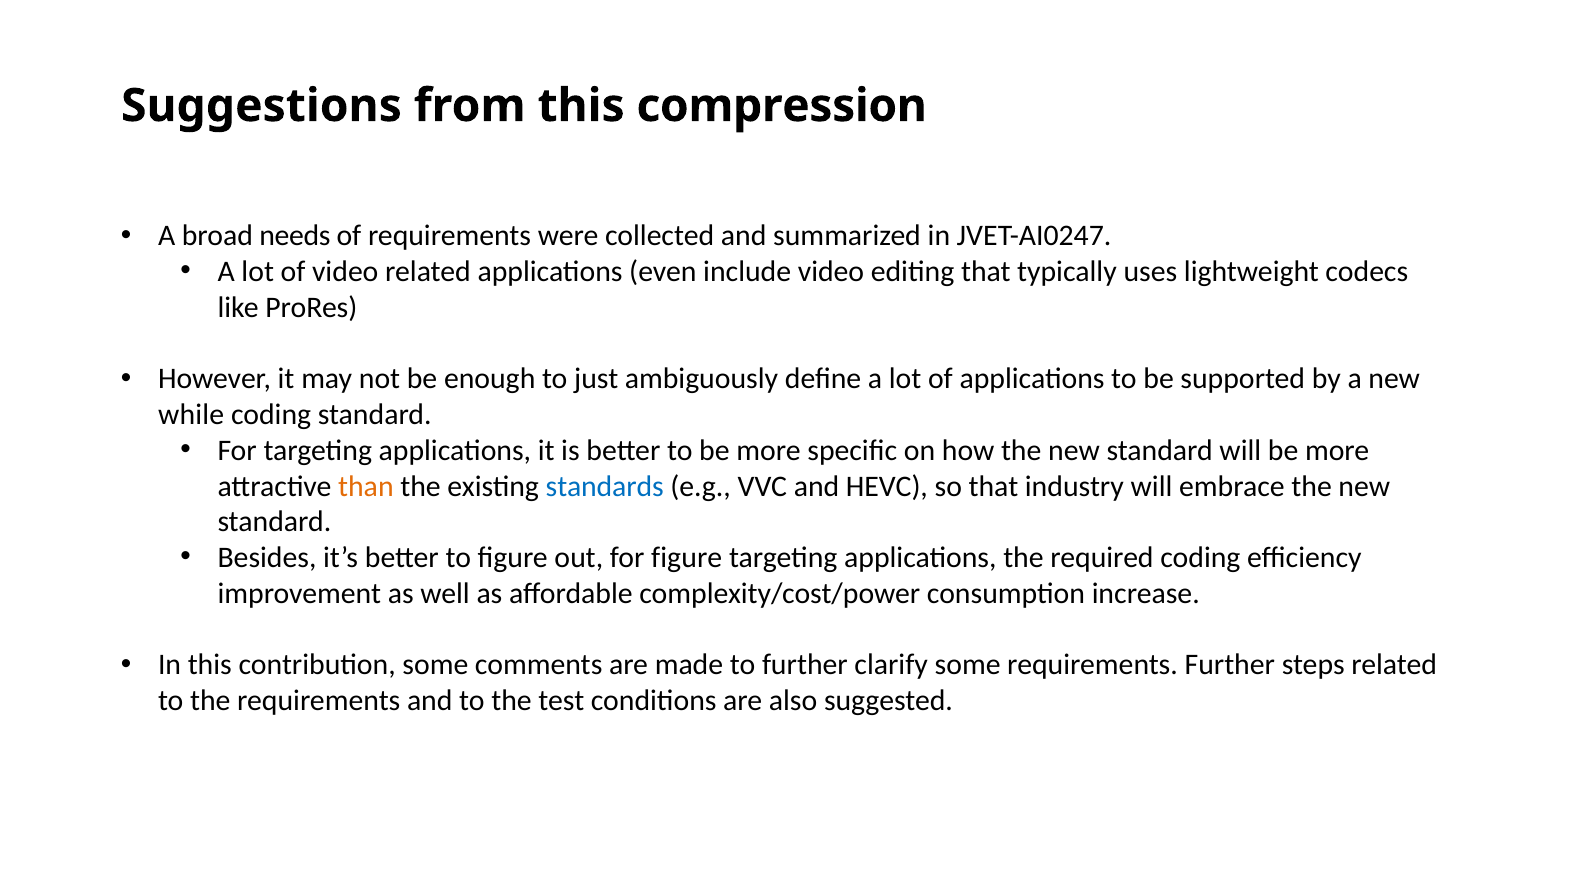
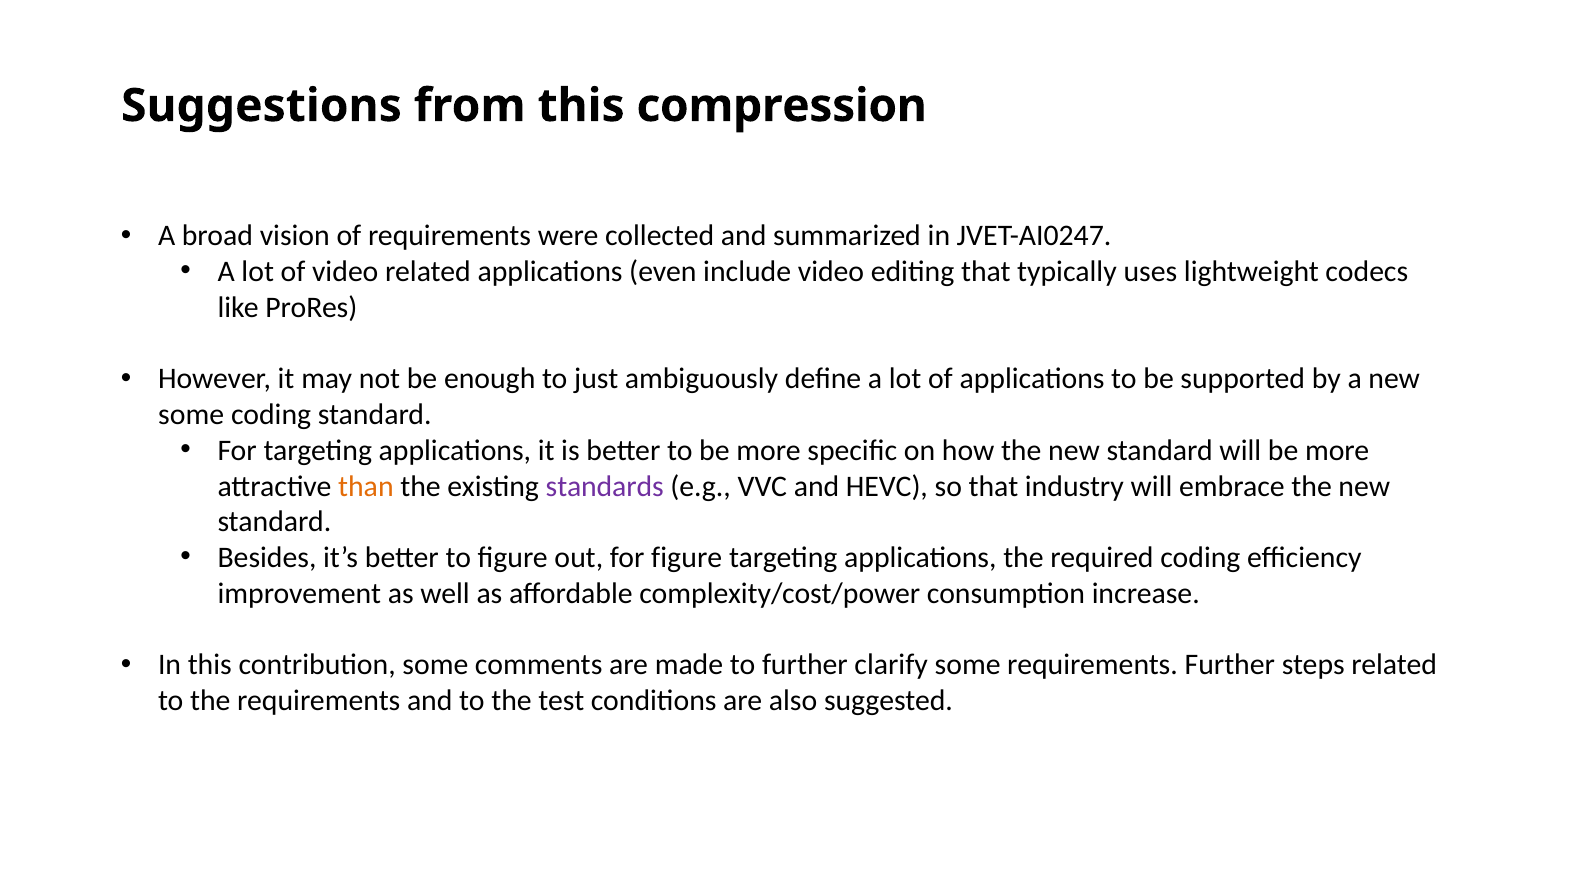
needs: needs -> vision (295, 236)
while: while -> some (191, 414)
standards colour: blue -> purple (605, 486)
